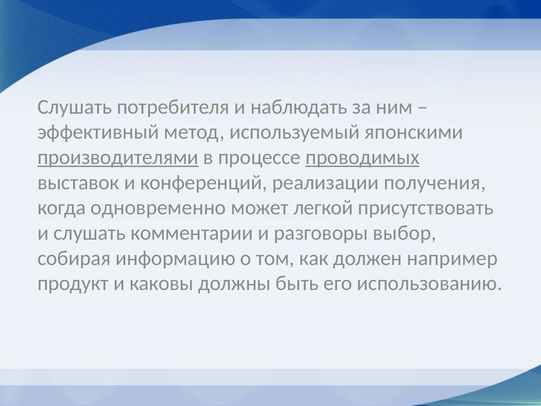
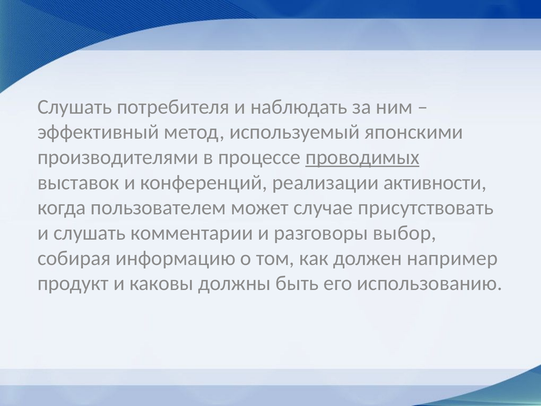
производителями underline: present -> none (118, 157)
получения: получения -> активности (435, 182)
одновременно: одновременно -> пользователем (158, 208)
легкой: легкой -> случае (323, 208)
